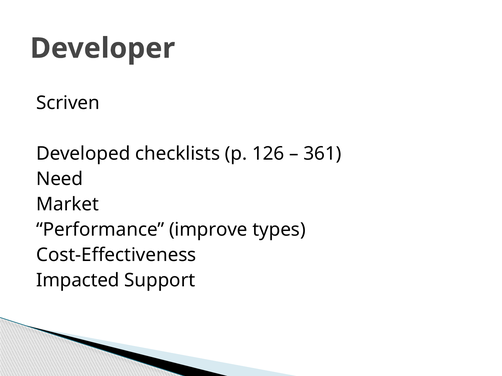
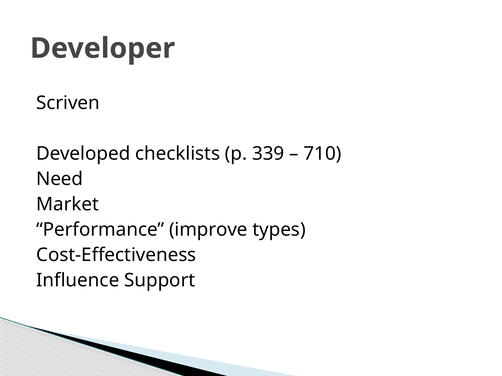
126: 126 -> 339 (268, 154)
361: 361 -> 710 (322, 154)
Impacted: Impacted -> Influence (78, 281)
